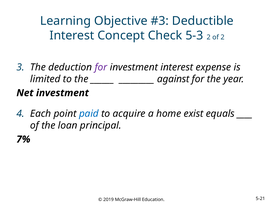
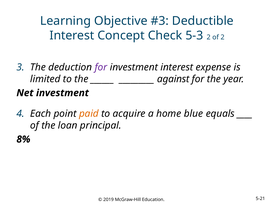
paid colour: blue -> orange (89, 114)
exist: exist -> blue (193, 114)
7%: 7% -> 8% (23, 140)
